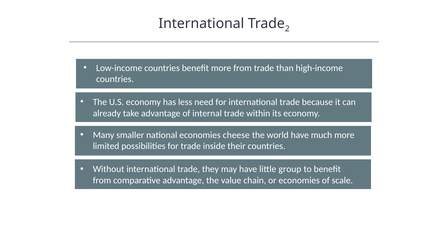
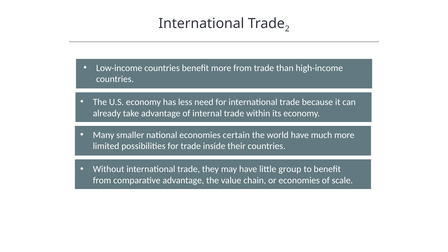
cheese: cheese -> certain (236, 135)
